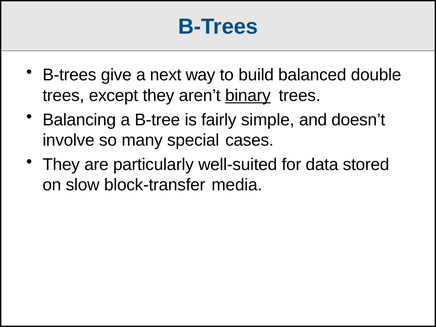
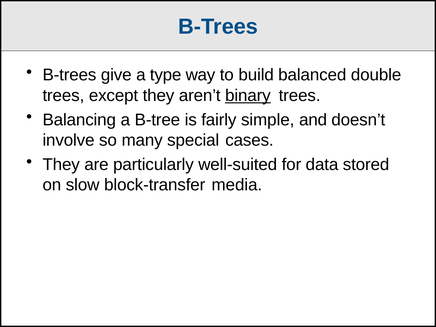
next: next -> type (166, 75)
